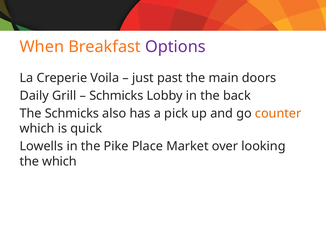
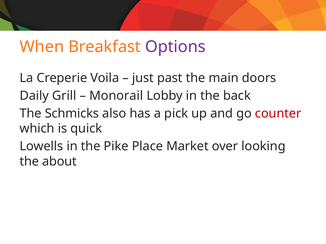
Schmicks: Schmicks -> Monorail (116, 96)
counter colour: orange -> red (278, 114)
the which: which -> about (59, 162)
